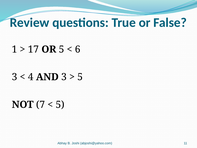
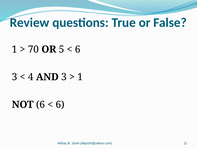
17: 17 -> 70 (33, 49)
5: 5 -> 1 (80, 77)
NOT 7: 7 -> 6 (41, 104)
5: 5 -> 6 (60, 104)
